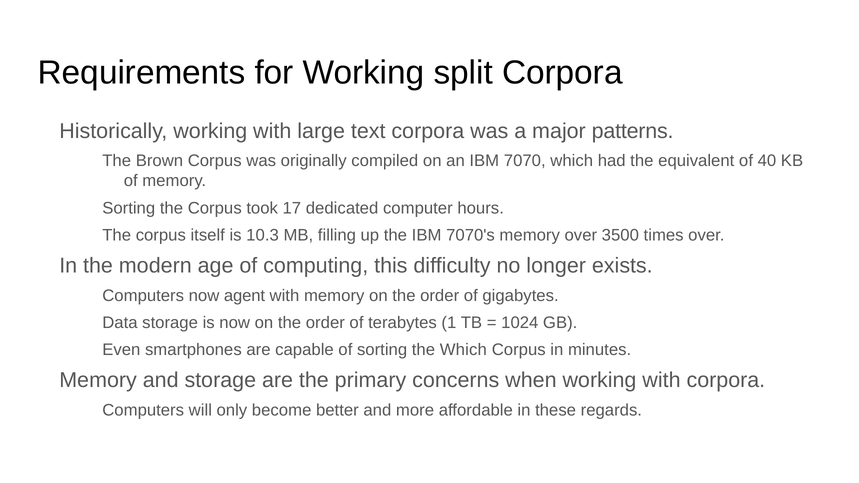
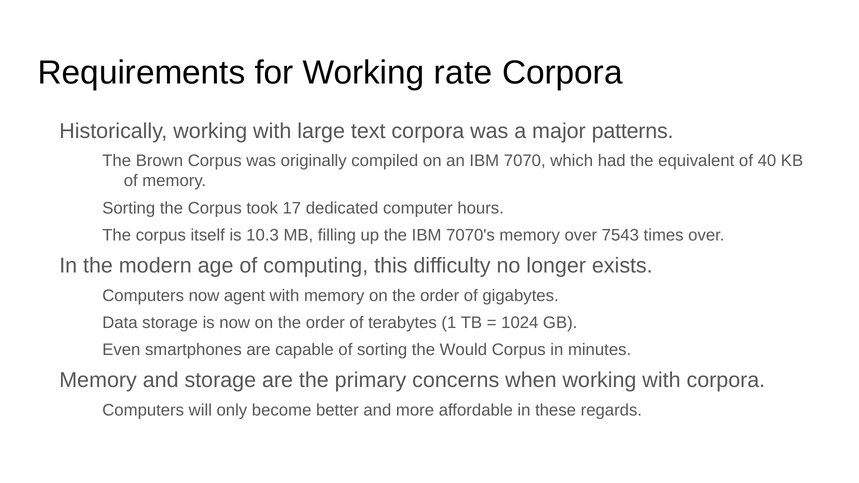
split: split -> rate (463, 73)
3500: 3500 -> 7543 (620, 235)
the Which: Which -> Would (463, 350)
